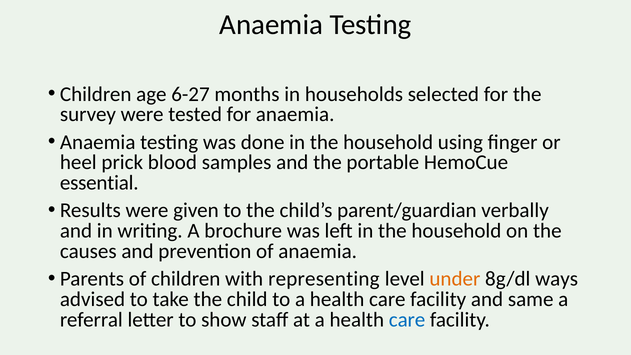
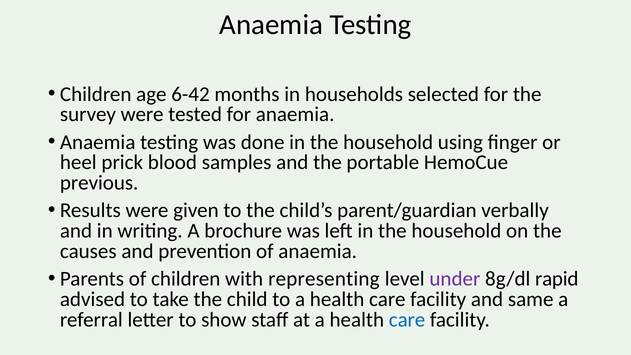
6-27: 6-27 -> 6-42 (190, 94)
essential: essential -> previous (99, 183)
under colour: orange -> purple (455, 279)
ways: ways -> rapid (557, 279)
